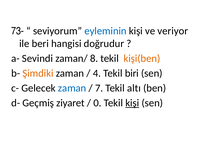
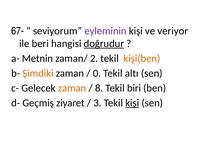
73-: 73- -> 67- (18, 31)
eyleminin colour: blue -> purple (105, 31)
doğrudur underline: none -> present (104, 44)
Sevindi: Sevindi -> Metnin (38, 58)
8: 8 -> 2 (94, 58)
4: 4 -> 0 (97, 73)
biri: biri -> altı (132, 73)
zaman colour: blue -> orange (72, 88)
7: 7 -> 8 (99, 88)
altı: altı -> biri (134, 88)
0: 0 -> 3 (97, 103)
